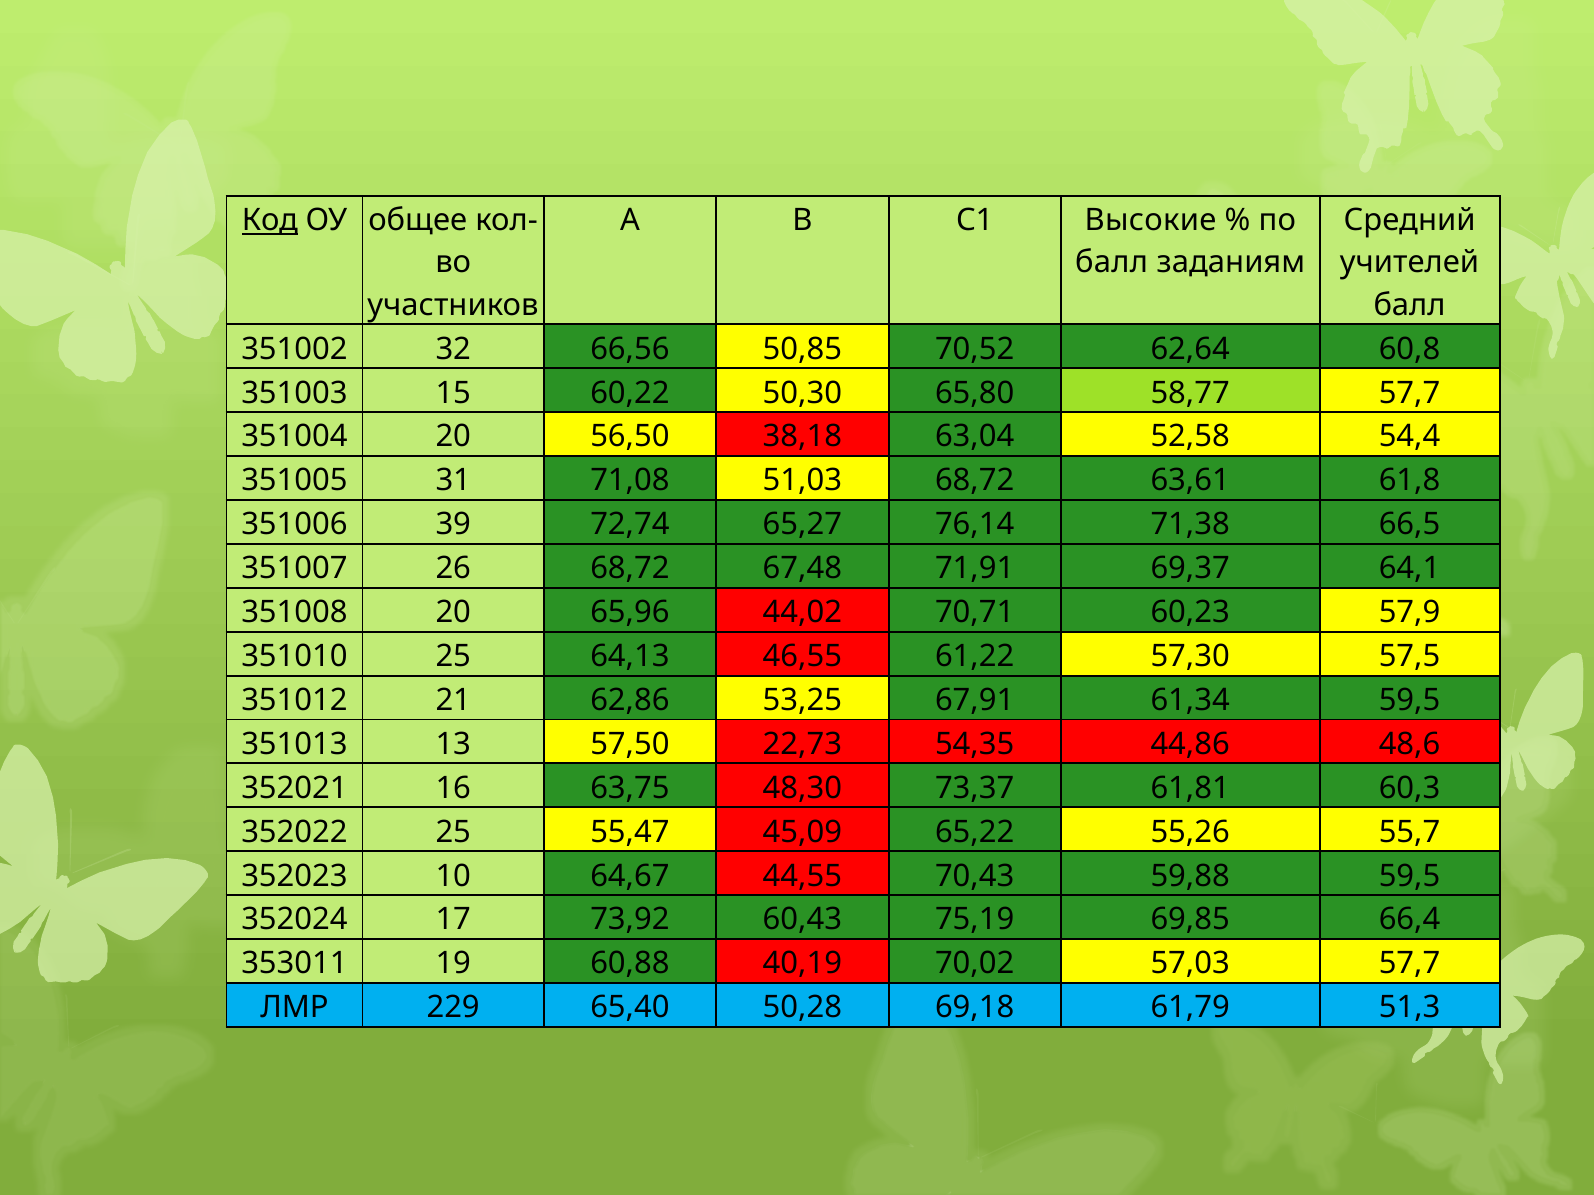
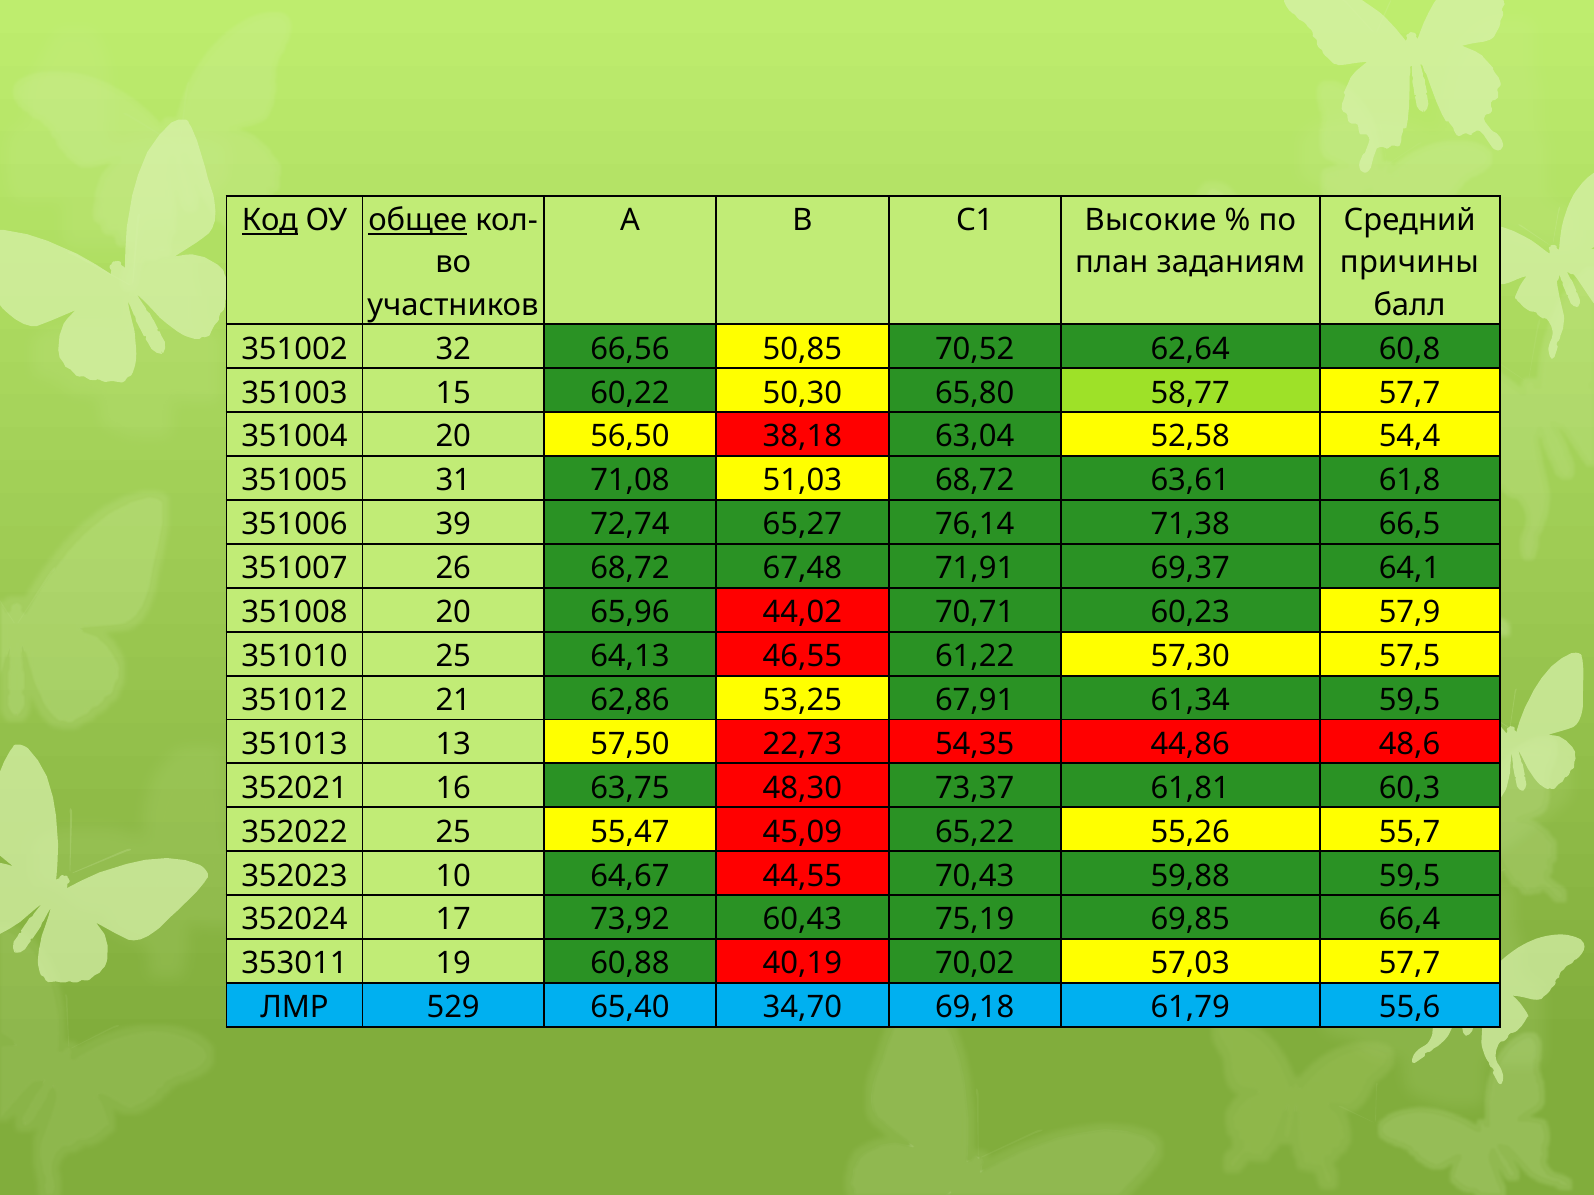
общее underline: none -> present (418, 221)
балл: балл -> план (1112, 263)
учителей: учителей -> причины (1409, 263)
229: 229 -> 529 (453, 1008)
50,28: 50,28 -> 34,70 (802, 1008)
51,3: 51,3 -> 55,6 (1410, 1008)
